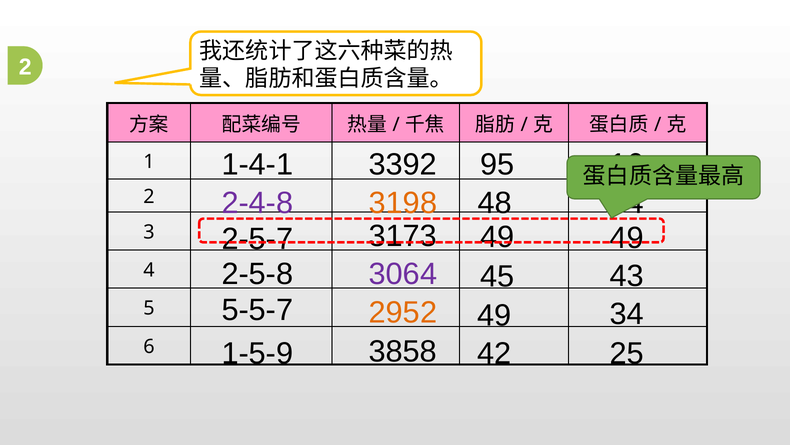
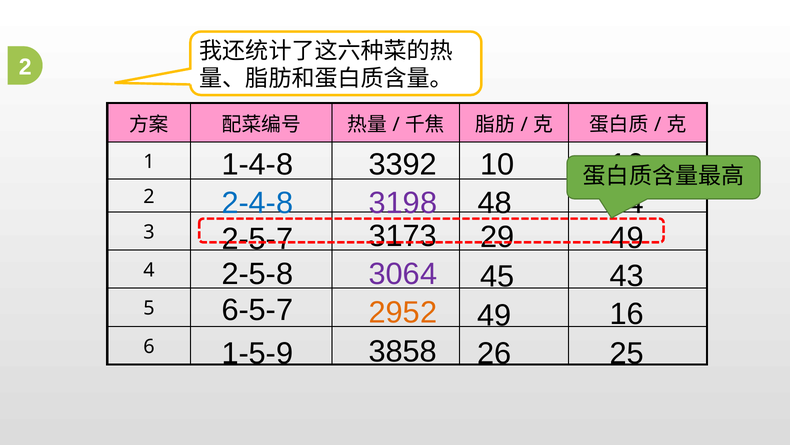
1-4-1: 1-4-1 -> 1-4-8 (257, 164)
95: 95 -> 10 (497, 164)
2-4-8 colour: purple -> blue (257, 203)
3198 colour: orange -> purple (403, 203)
3173 49: 49 -> 29 (497, 237)
5-5-7: 5-5-7 -> 6-5-7 (257, 310)
49 34: 34 -> 16 (627, 314)
42: 42 -> 26 (494, 353)
